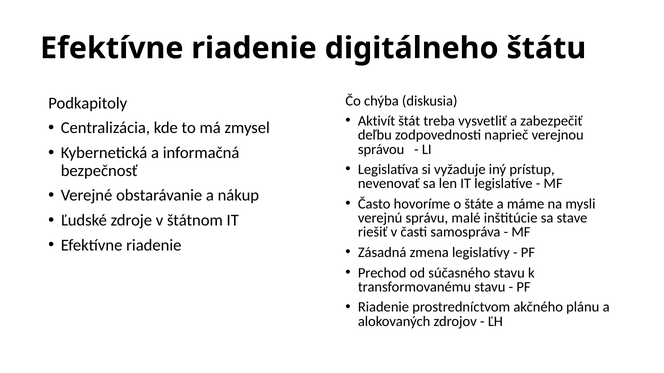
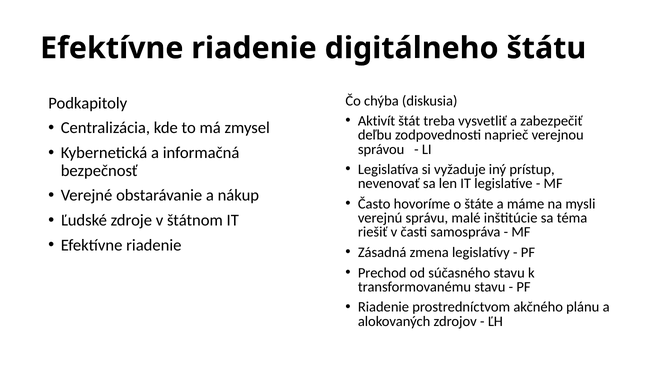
stave: stave -> téma (572, 218)
